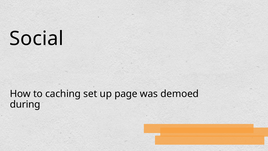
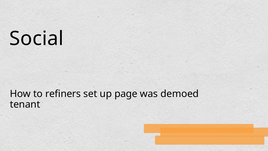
caching: caching -> refiners (63, 94)
during: during -> tenant (25, 104)
